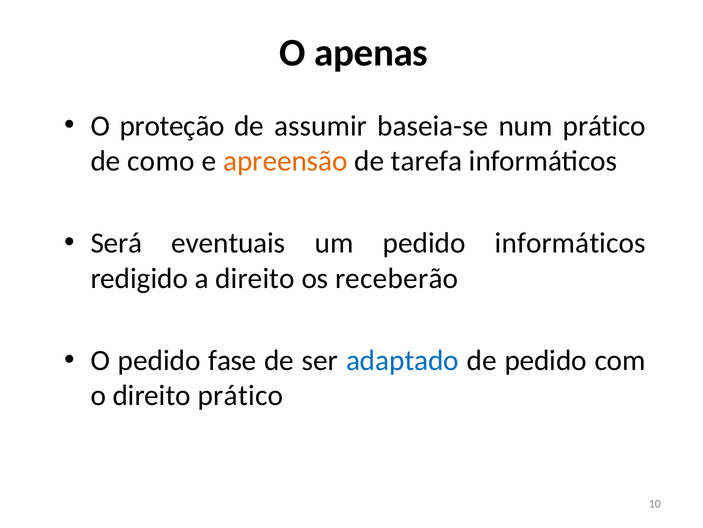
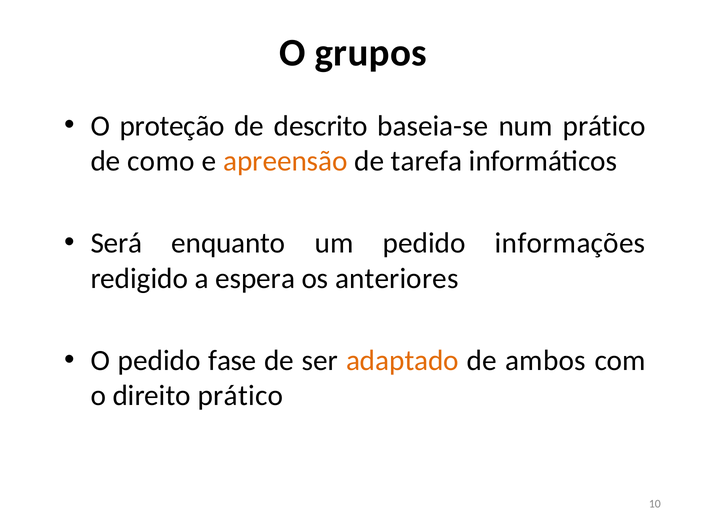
apenas: apenas -> grupos (371, 53)
assumir: assumir -> descrito (321, 126)
eventuais: eventuais -> enquanto (228, 243)
pedido informáticos: informáticos -> informações (570, 243)
a direito: direito -> espera (255, 278)
receberão: receberão -> anteriores (397, 278)
adaptado colour: blue -> orange (402, 360)
de pedido: pedido -> ambos (545, 360)
